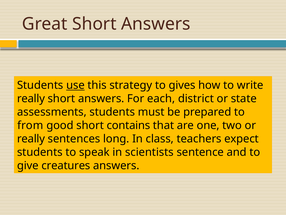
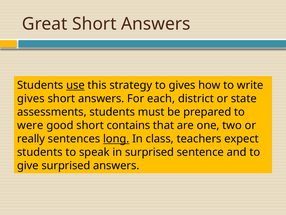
really: really -> gives (31, 98)
from: from -> were (30, 125)
long underline: none -> present (116, 139)
in scientists: scientists -> surprised (149, 152)
give creatures: creatures -> surprised (66, 165)
